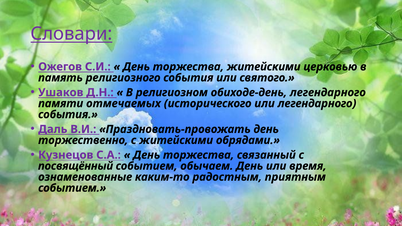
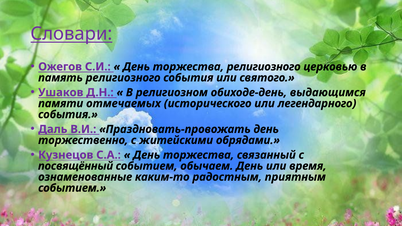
торжества житейскими: житейскими -> религиозного (264, 67)
обиходе-день легендарного: легендарного -> выдающимся (328, 93)
